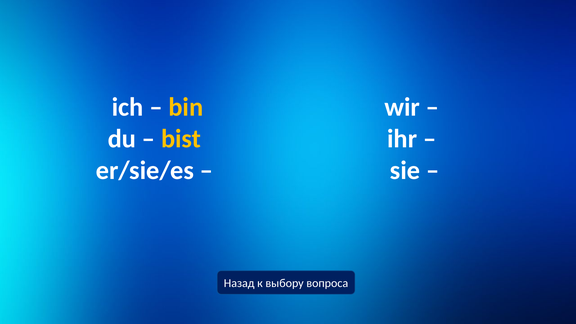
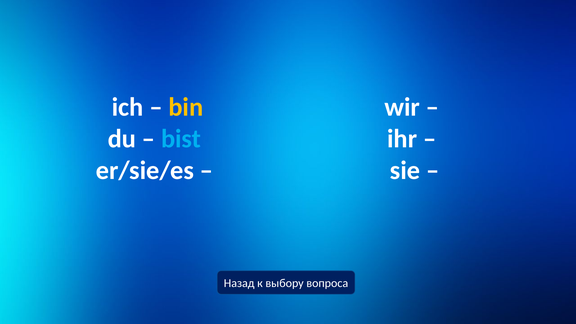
bist colour: yellow -> light blue (181, 139)
